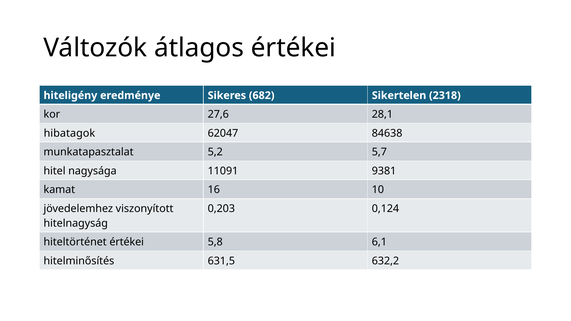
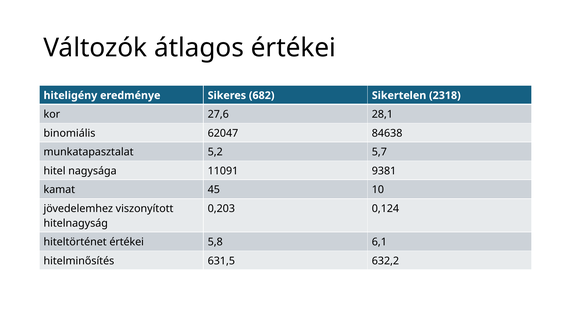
hibatagok: hibatagok -> binomiális (69, 133)
16: 16 -> 45 (214, 190)
